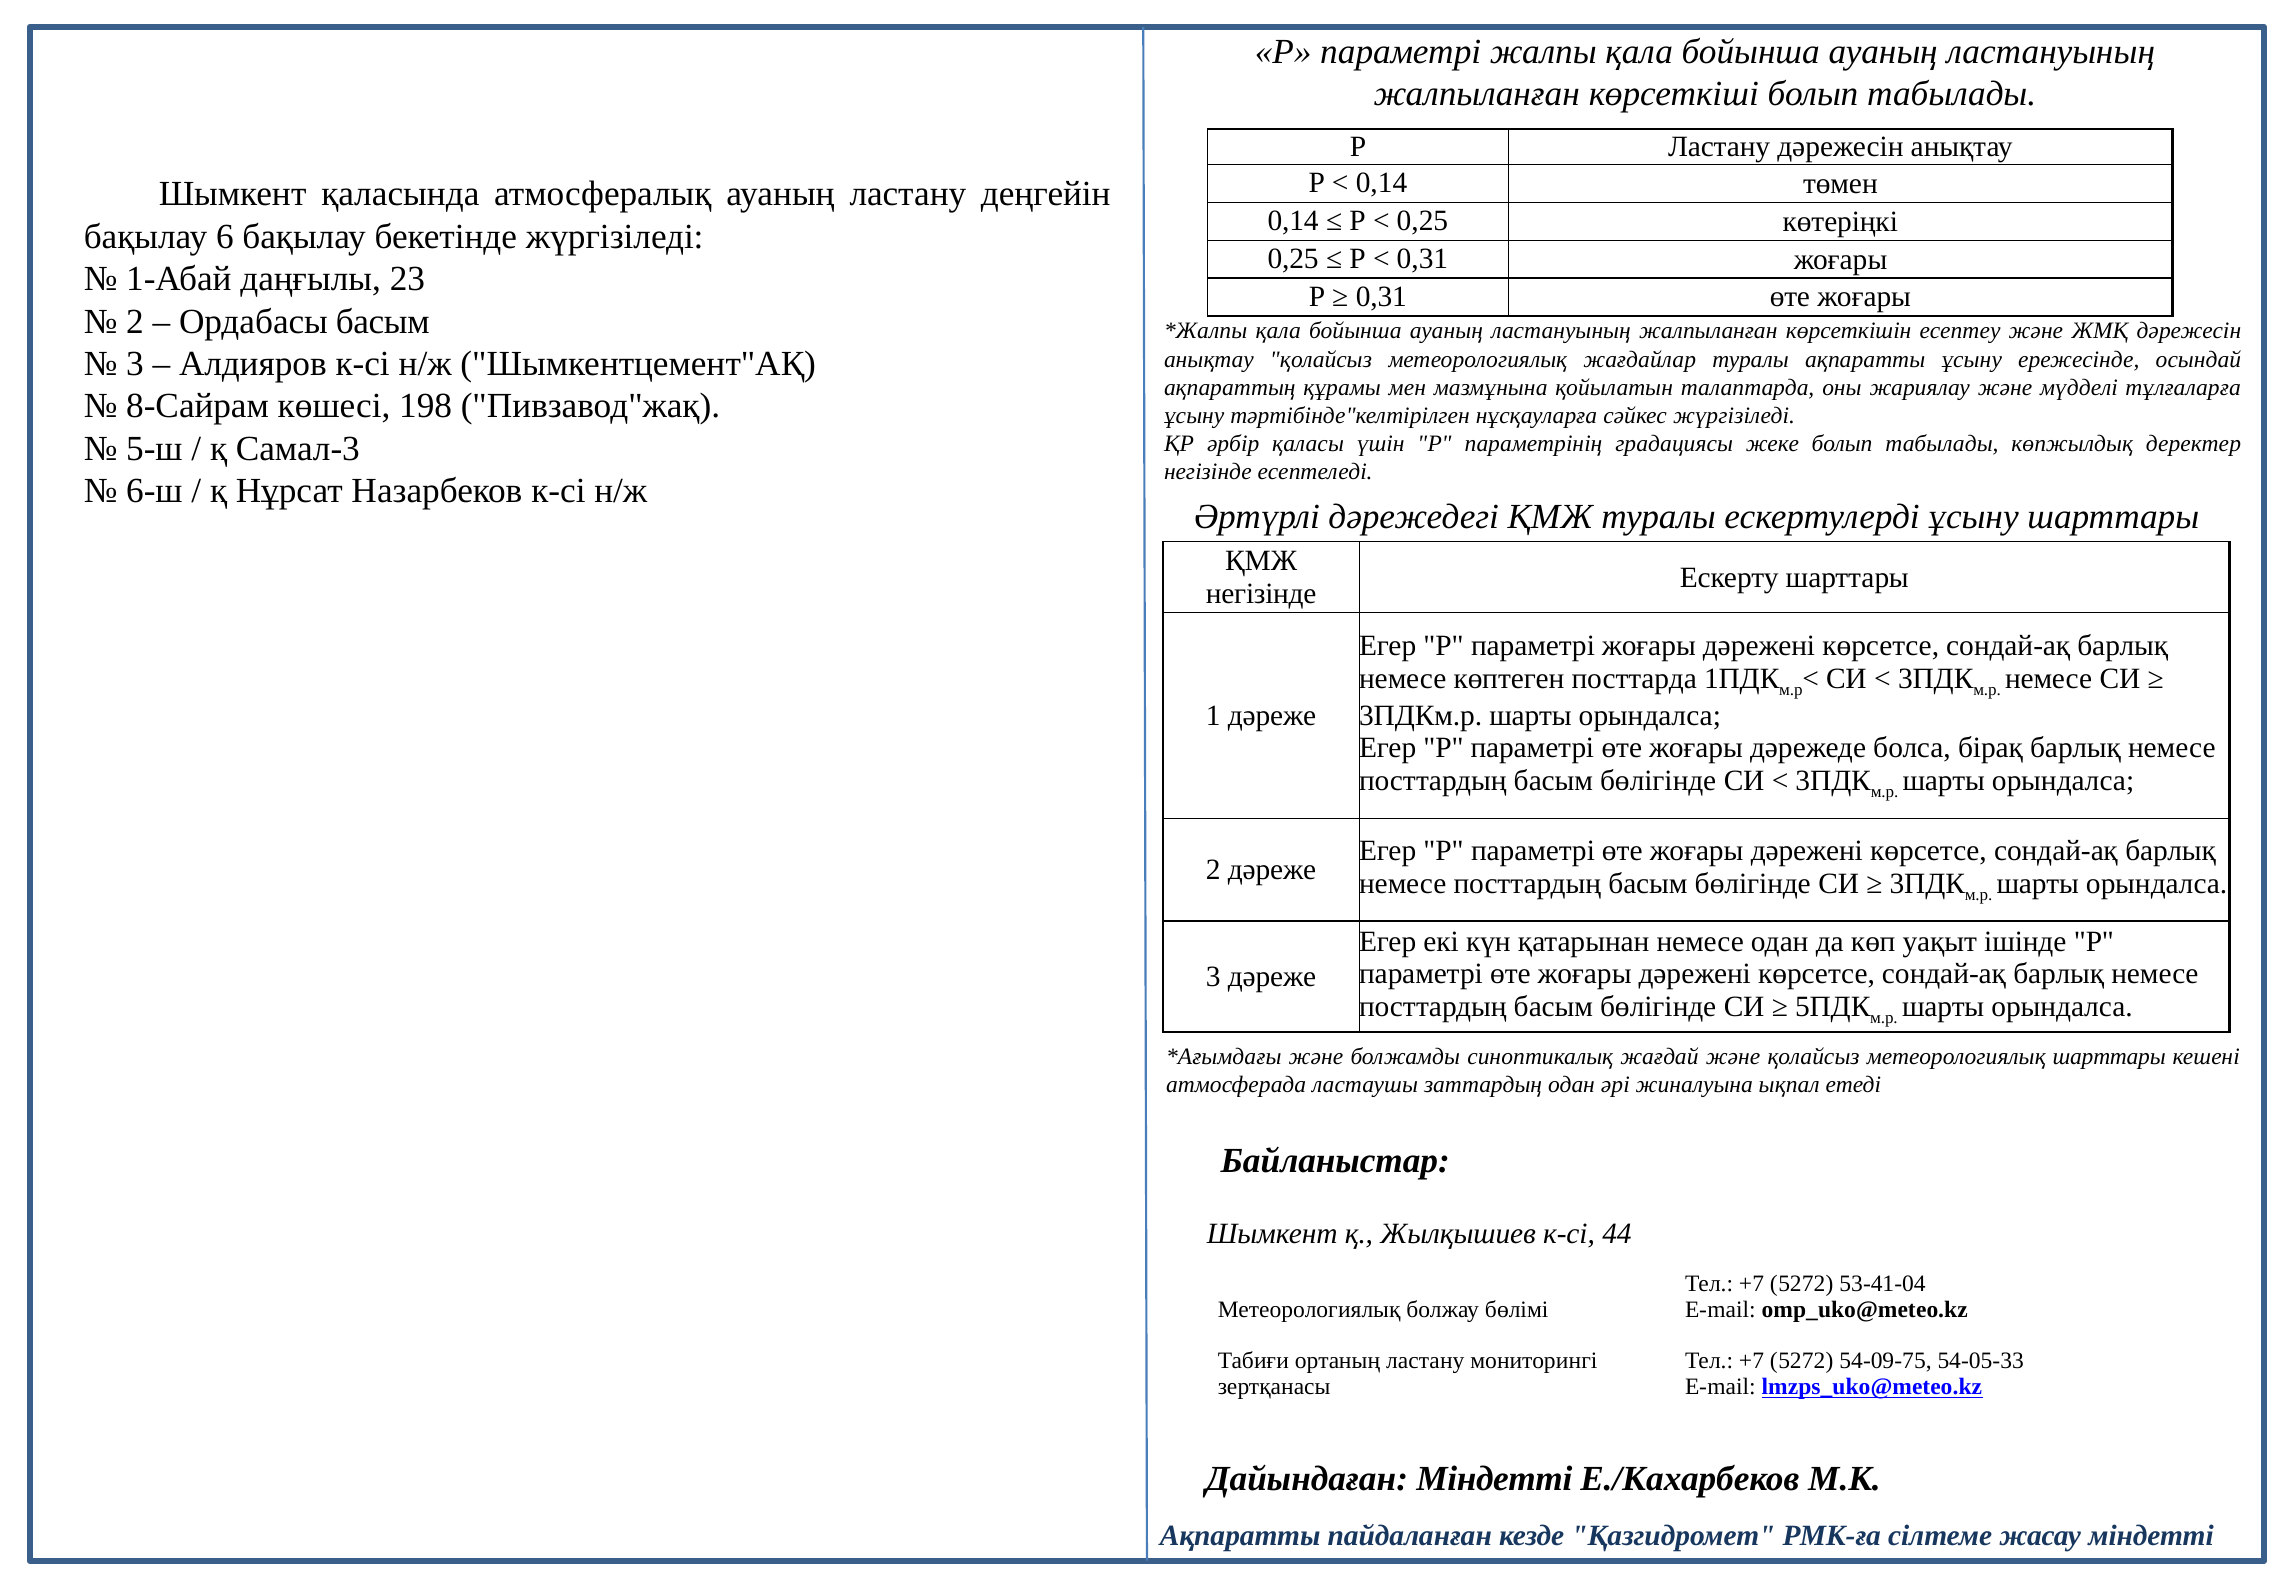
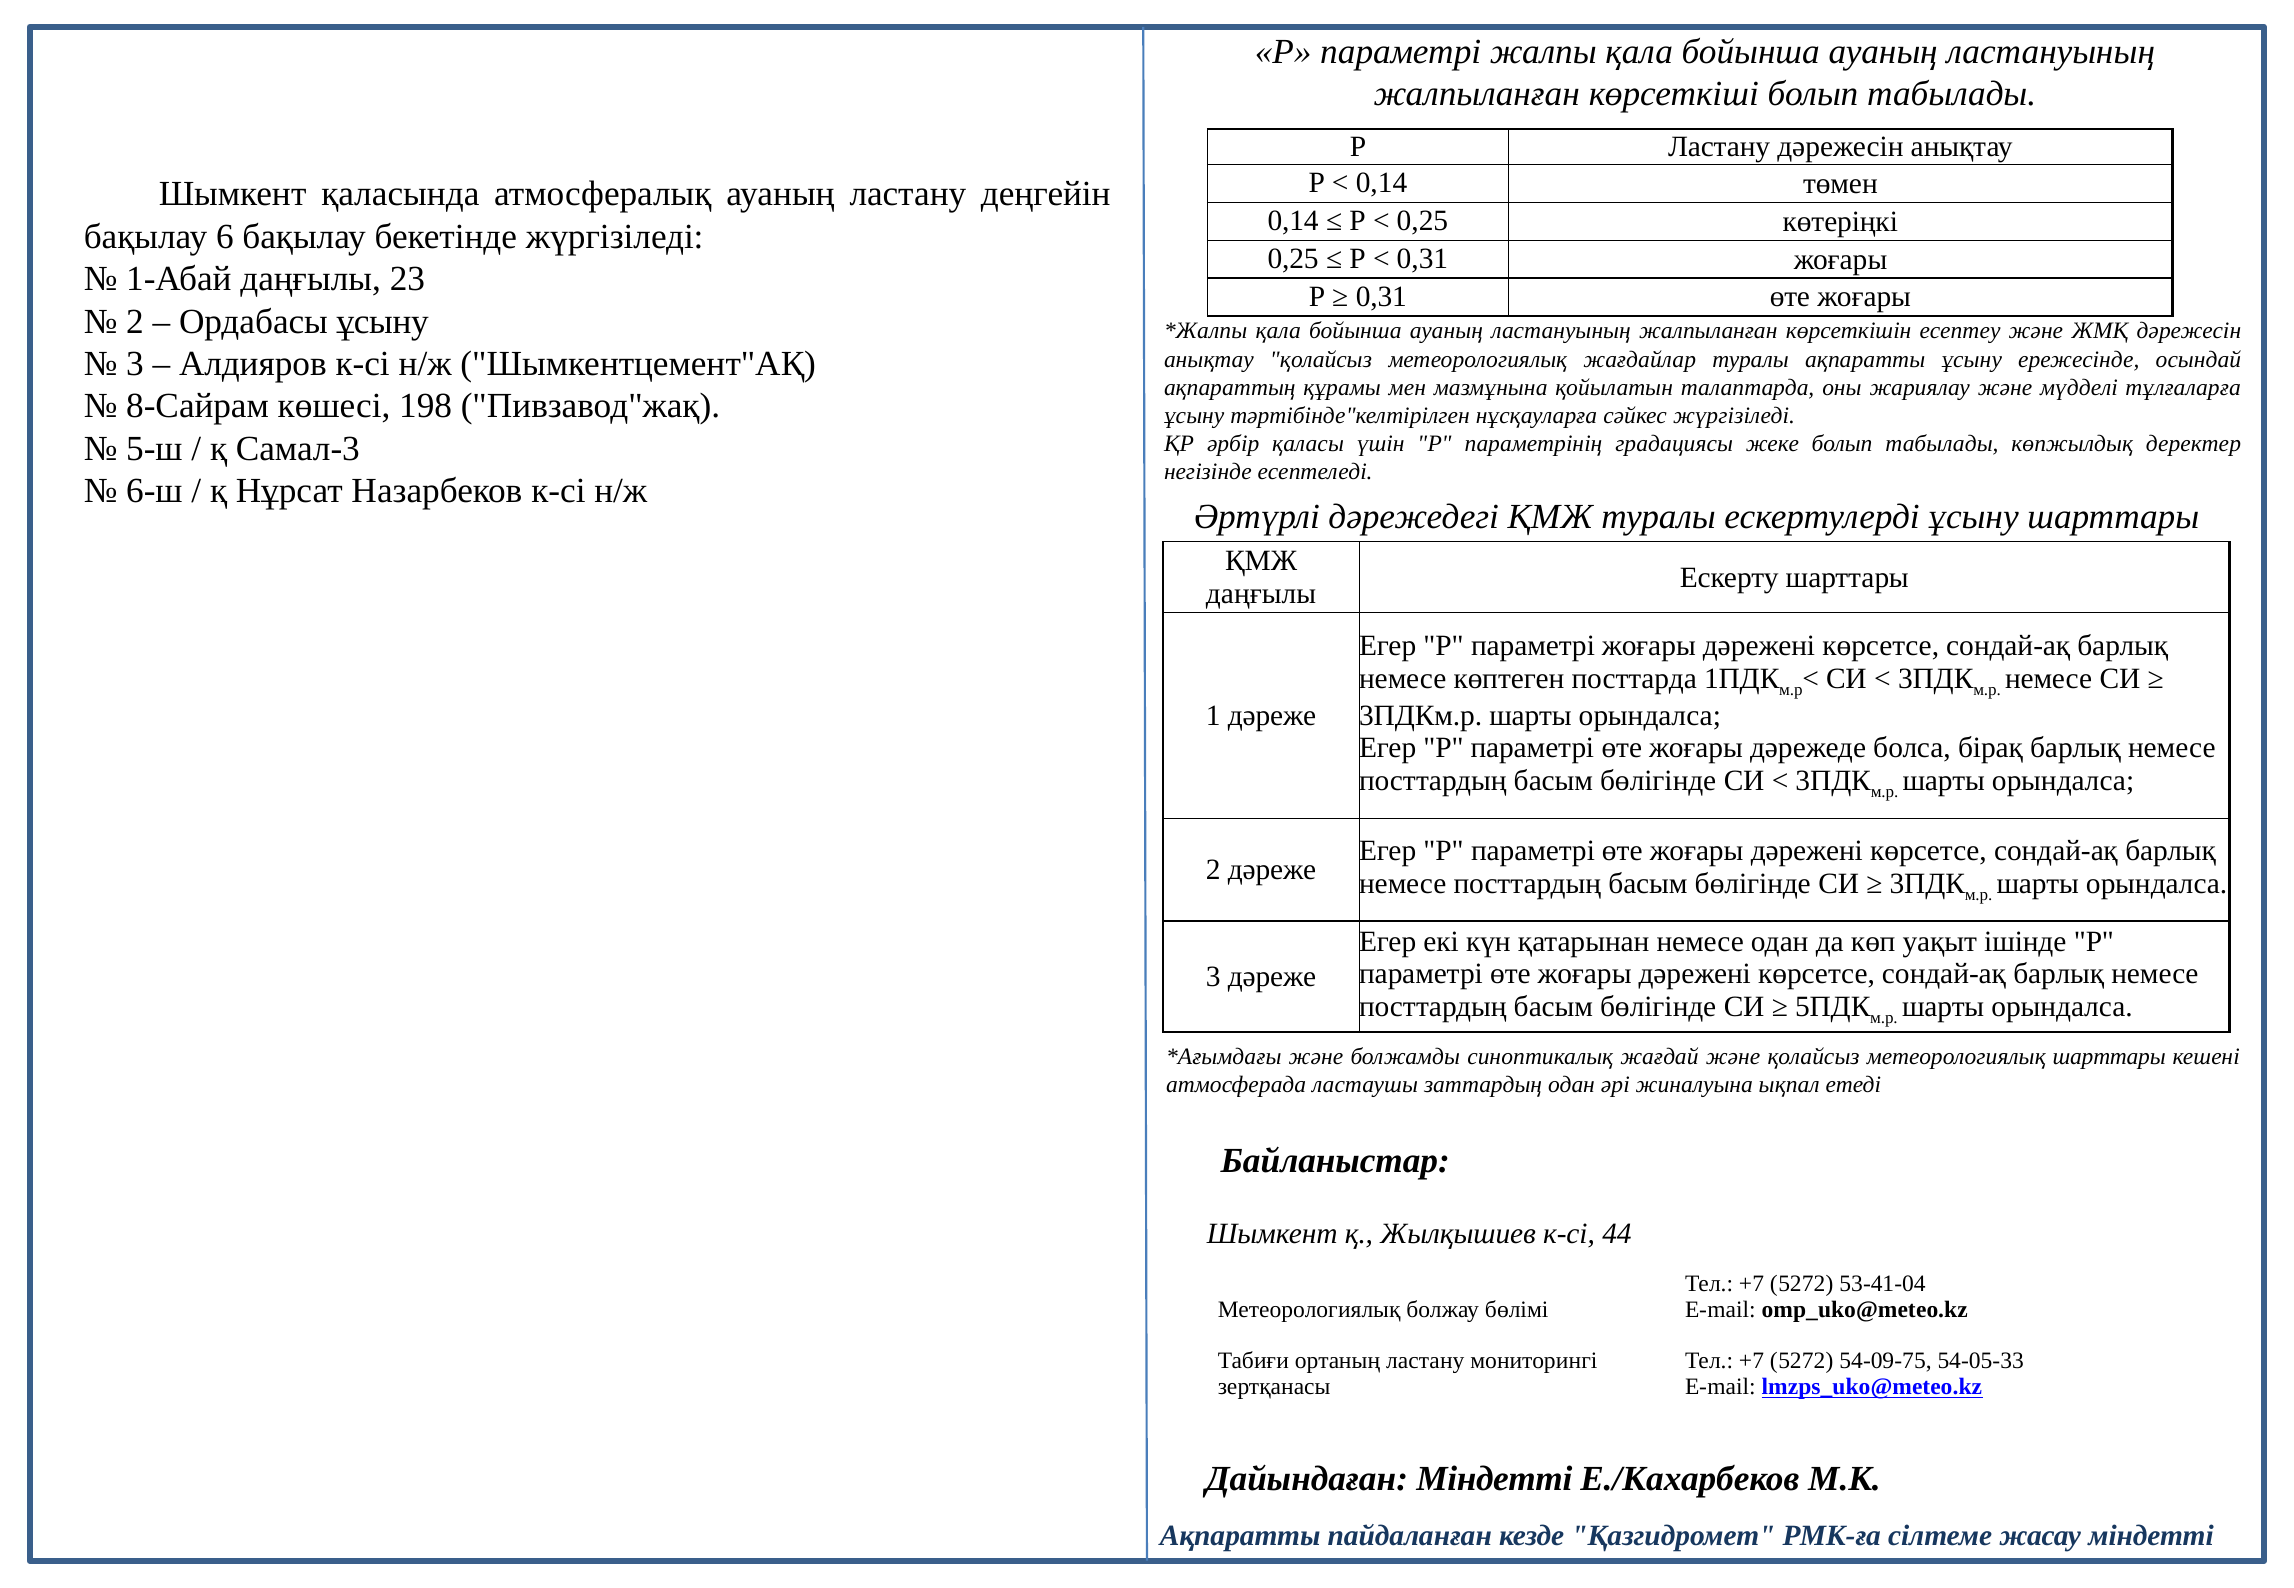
Ордабасы басым: басым -> ұсыну (383, 321)
негізінде: негізінде -> даңғылы (1261, 594)
